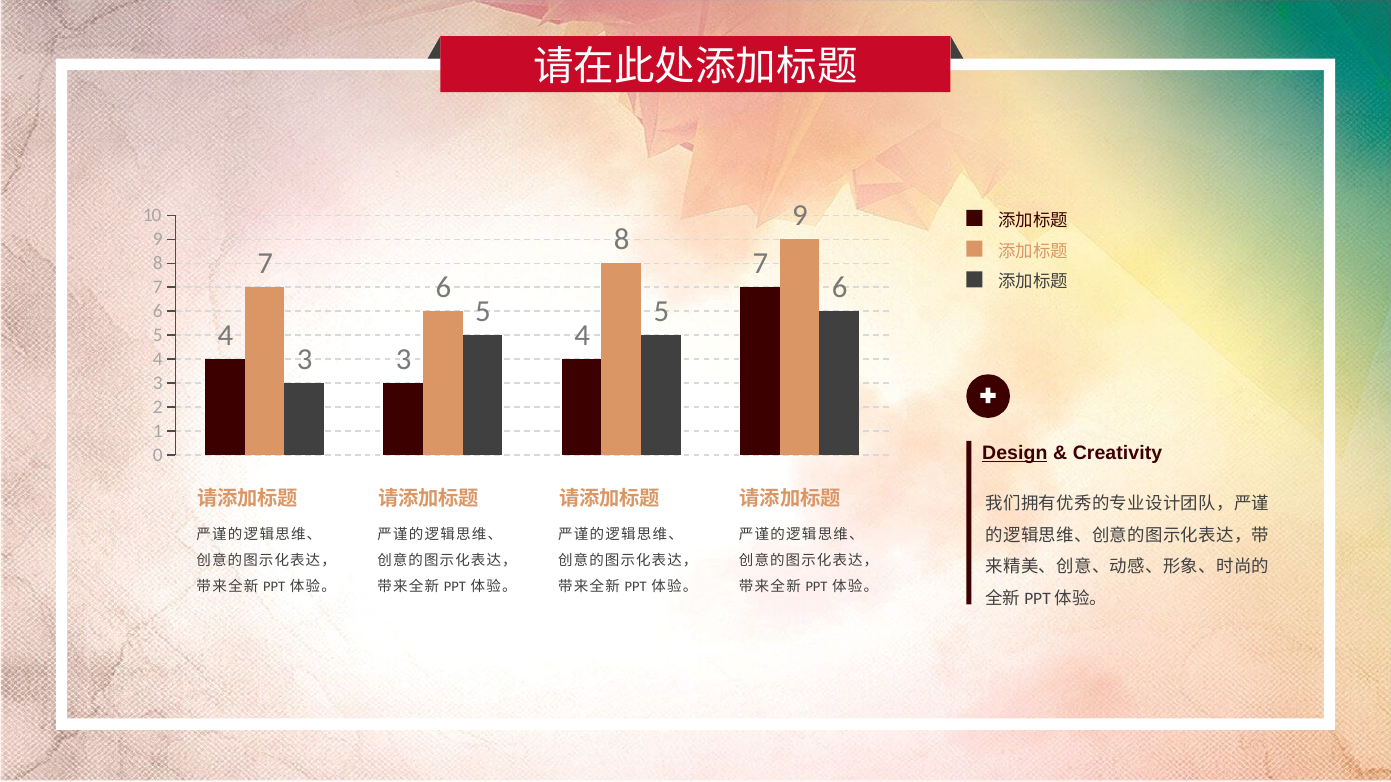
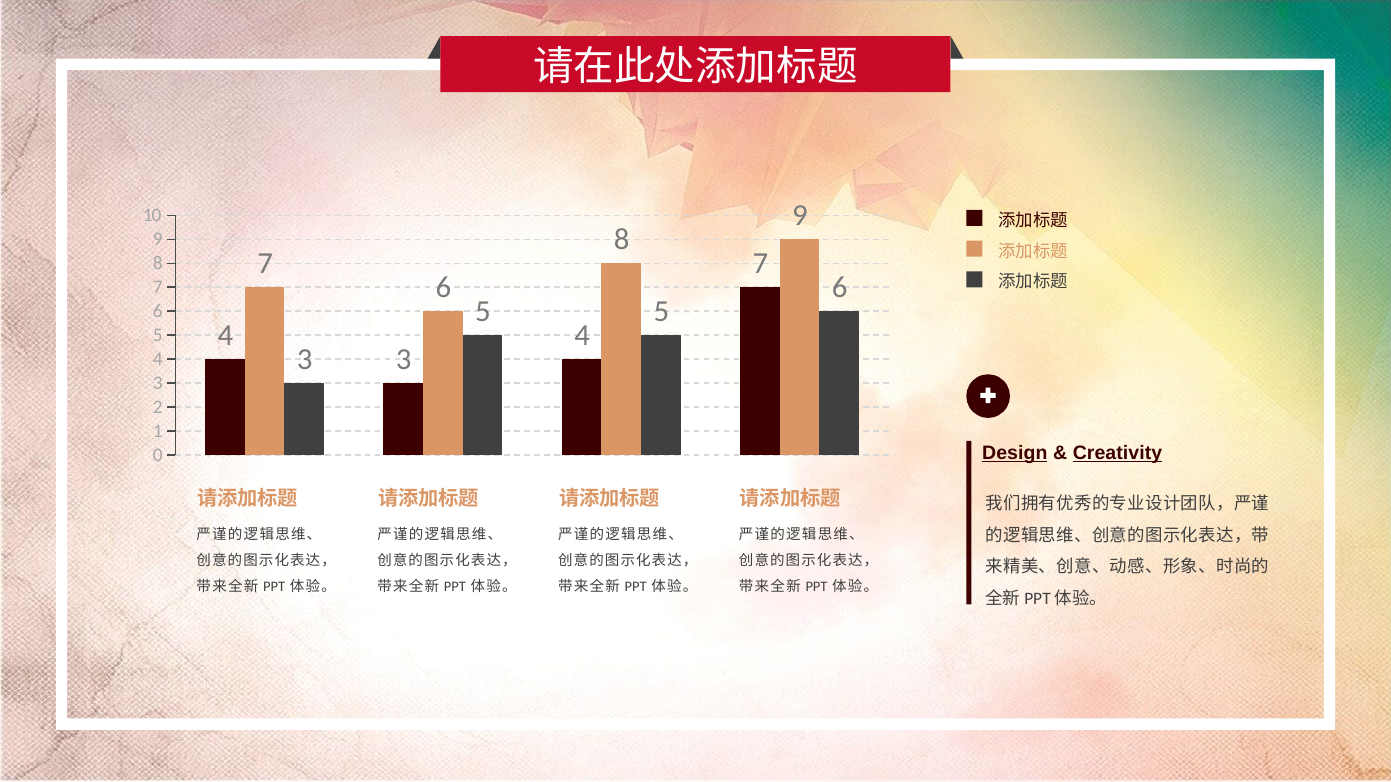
Creativity underline: none -> present (1117, 453)
